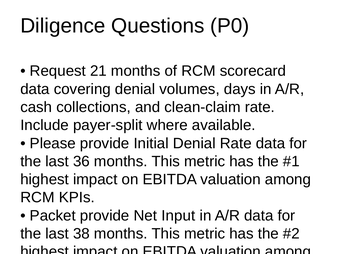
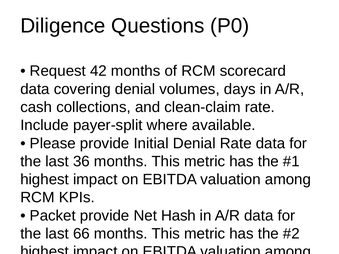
21: 21 -> 42 (98, 71)
Input: Input -> Hash (178, 216)
38: 38 -> 66 (81, 234)
